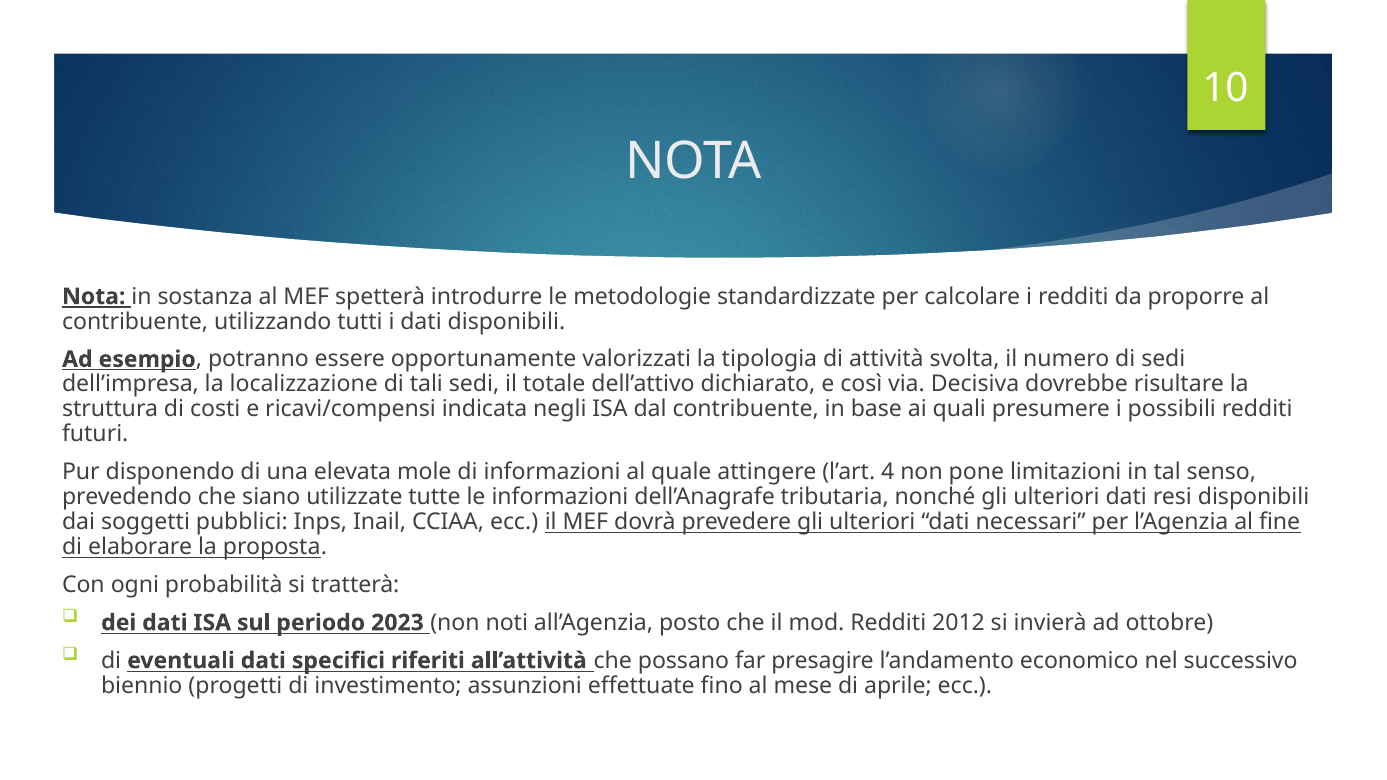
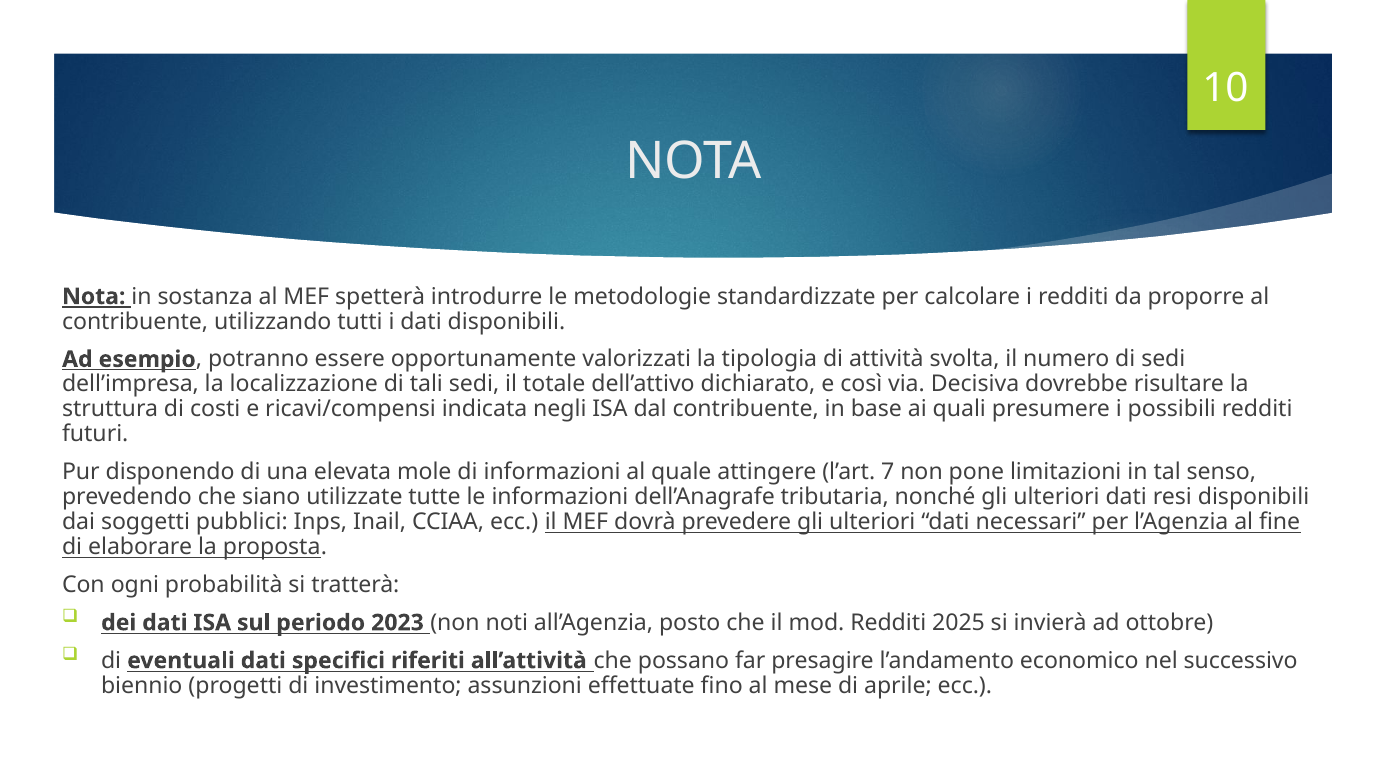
4: 4 -> 7 (888, 472)
2012: 2012 -> 2025 (959, 623)
